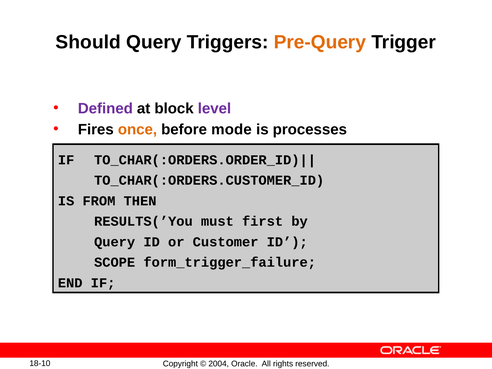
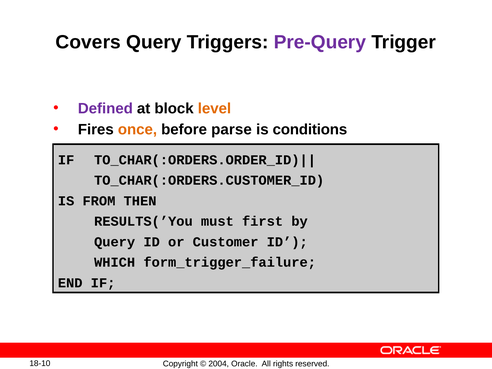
Should: Should -> Covers (88, 42)
Pre-Query colour: orange -> purple (320, 42)
level colour: purple -> orange (214, 108)
mode: mode -> parse (232, 130)
processes: processes -> conditions (310, 130)
SCOPE: SCOPE -> WHICH (115, 262)
